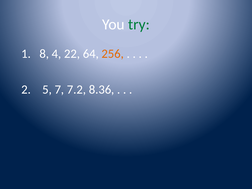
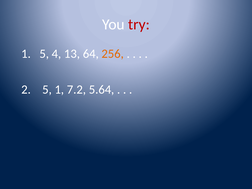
try colour: green -> red (139, 24)
1 8: 8 -> 5 (44, 54)
22: 22 -> 13 (72, 54)
5 7: 7 -> 1 (59, 89)
8.36: 8.36 -> 5.64 (102, 89)
